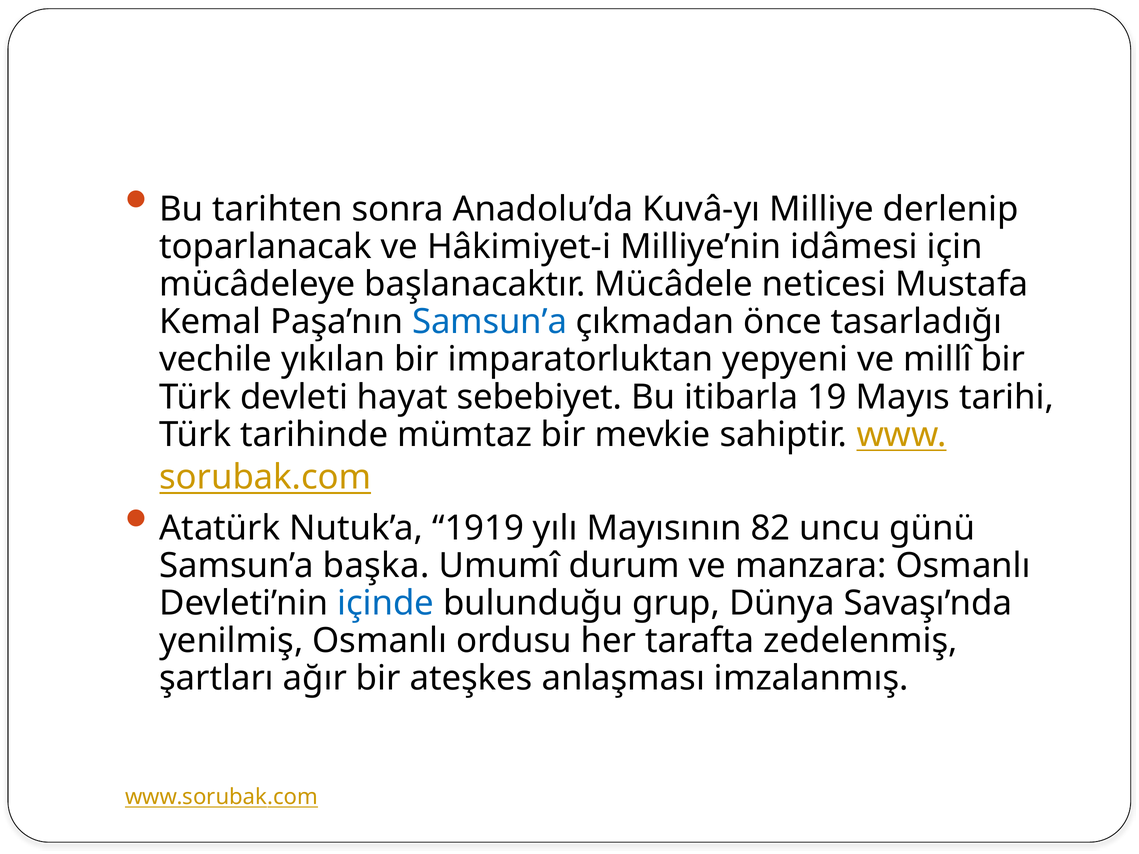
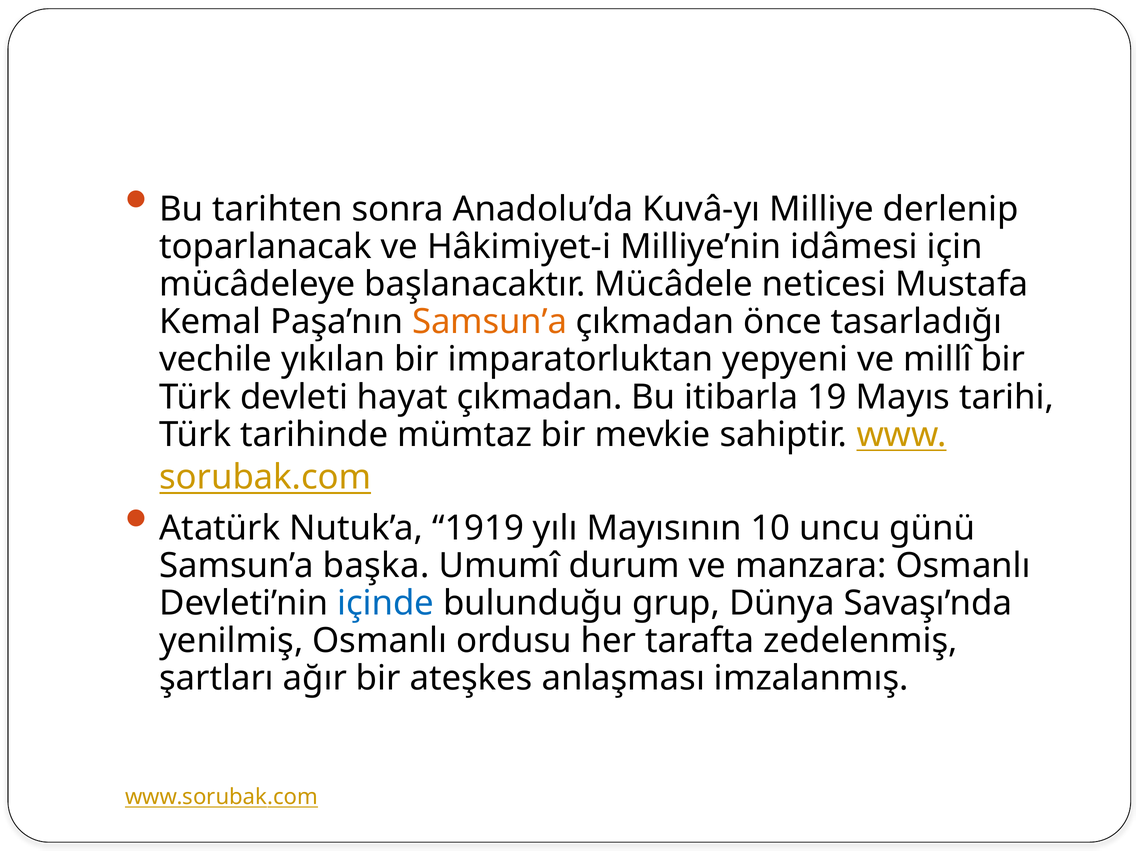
Samsun’a colour: blue -> orange (490, 322)
hayat sebebiyet: sebebiyet -> çıkmadan (540, 397)
82: 82 -> 10 (771, 528)
